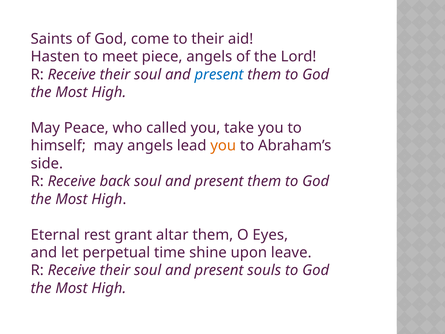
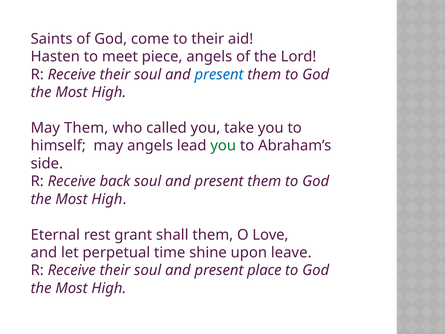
May Peace: Peace -> Them (86, 128)
you colour: orange -> green (223, 146)
altar: altar -> shall (172, 235)
Eyes: Eyes -> Love (270, 235)
souls: souls -> place (264, 270)
